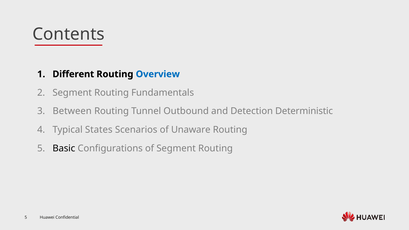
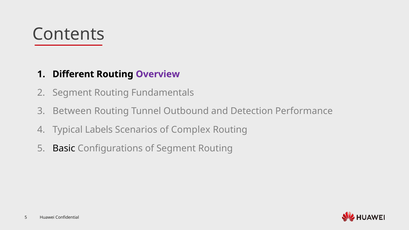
Overview colour: blue -> purple (158, 74)
Deterministic: Deterministic -> Performance (304, 111)
States: States -> Labels (99, 130)
Unaware: Unaware -> Complex (191, 130)
